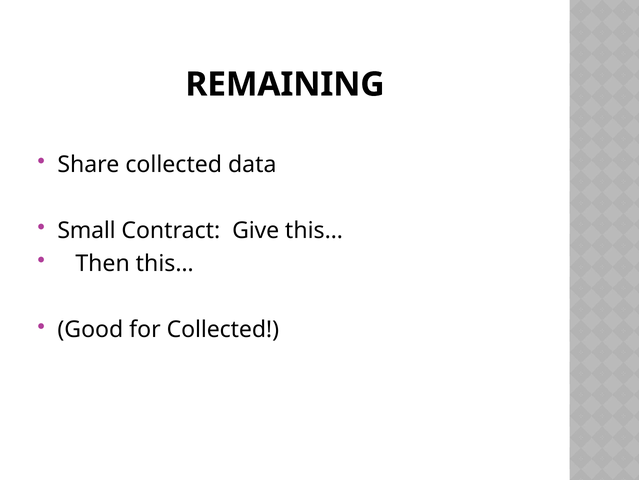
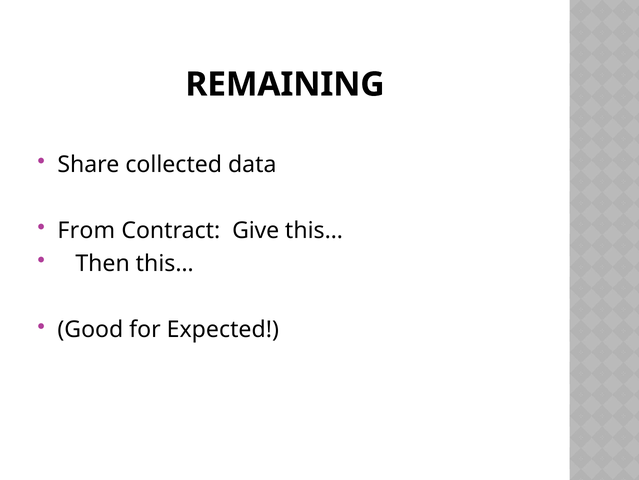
Small: Small -> From (86, 230)
for Collected: Collected -> Expected (223, 329)
